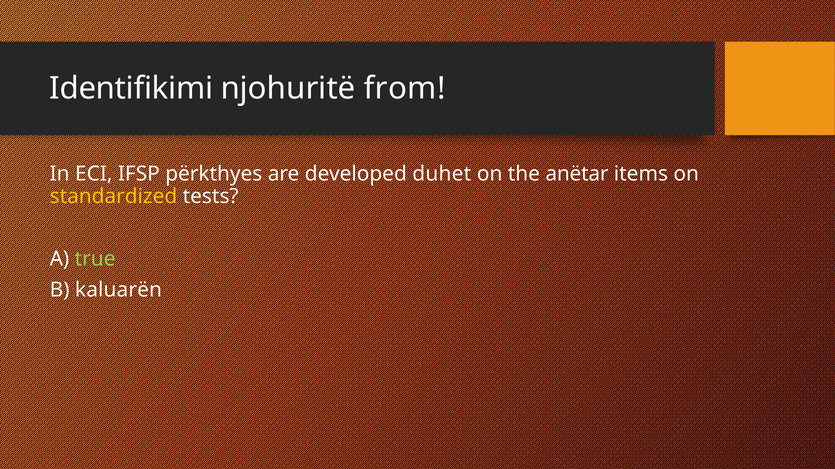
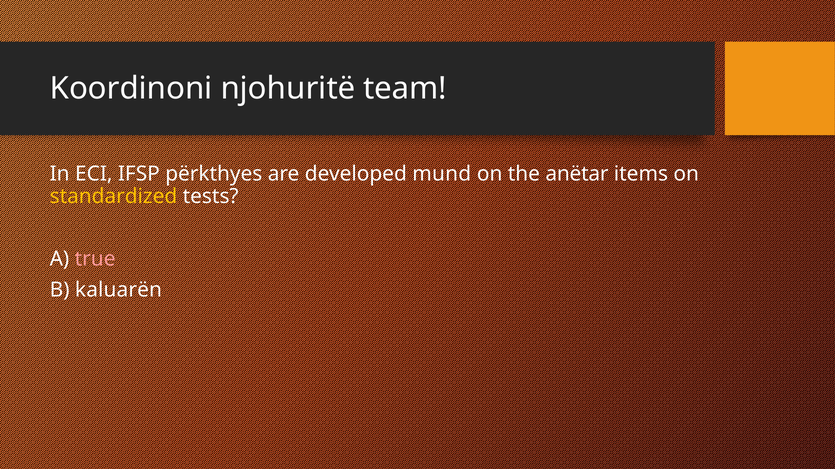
Identifikimi: Identifikimi -> Koordinoni (131, 88)
from: from -> team (405, 88)
duhet: duhet -> mund (442, 174)
true colour: light green -> pink (95, 259)
